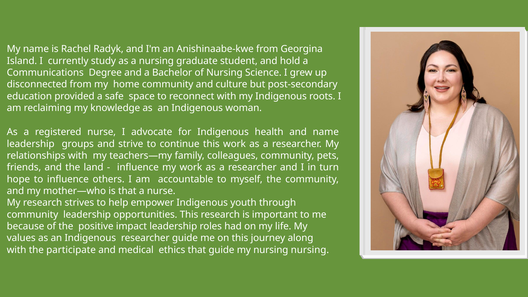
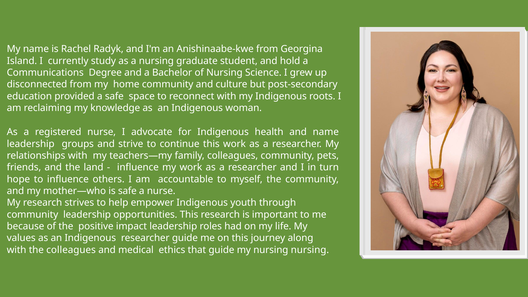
is that: that -> safe (127, 191)
the participate: participate -> colleagues (71, 250)
